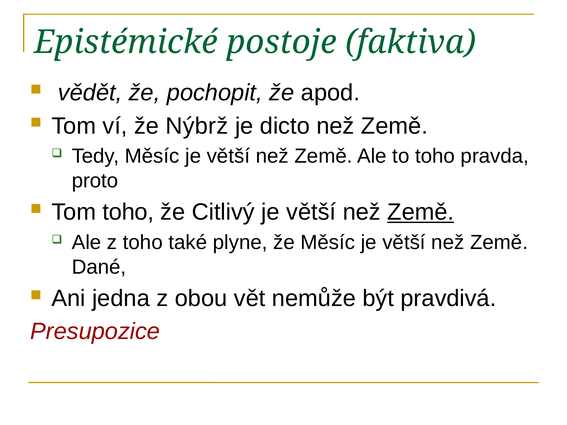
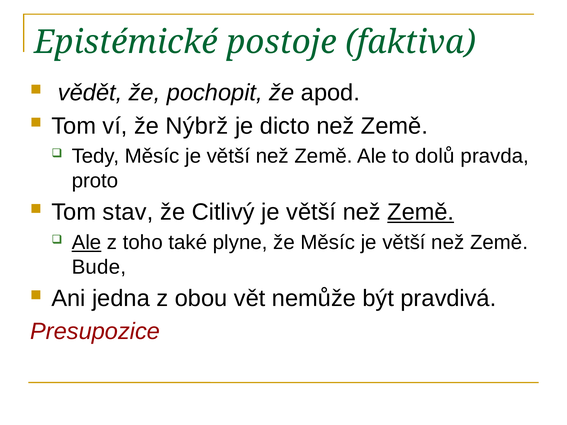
to toho: toho -> dolů (435, 156)
Tom toho: toho -> stav (128, 212)
Ale underline: none -> present (86, 243)
Dané: Dané -> Bude (99, 267)
